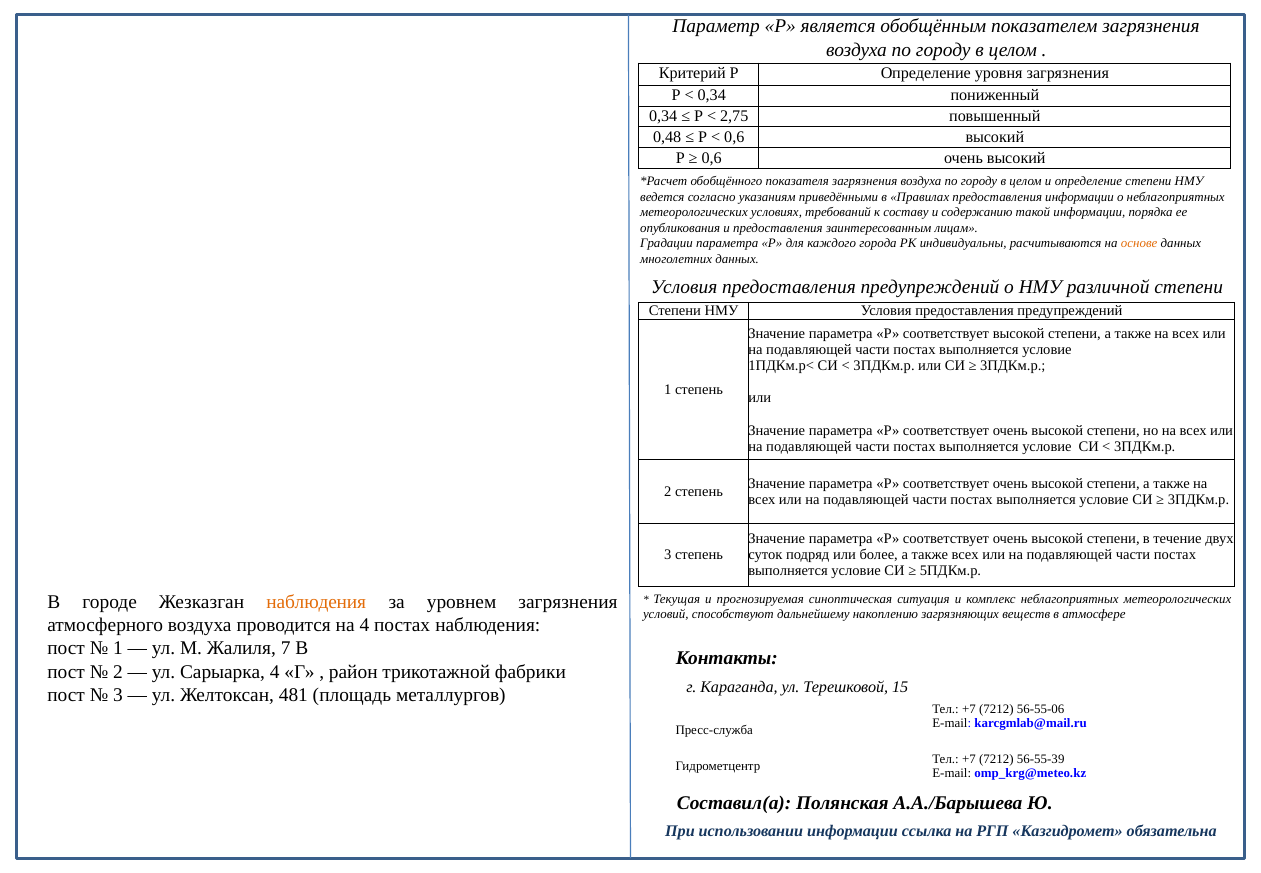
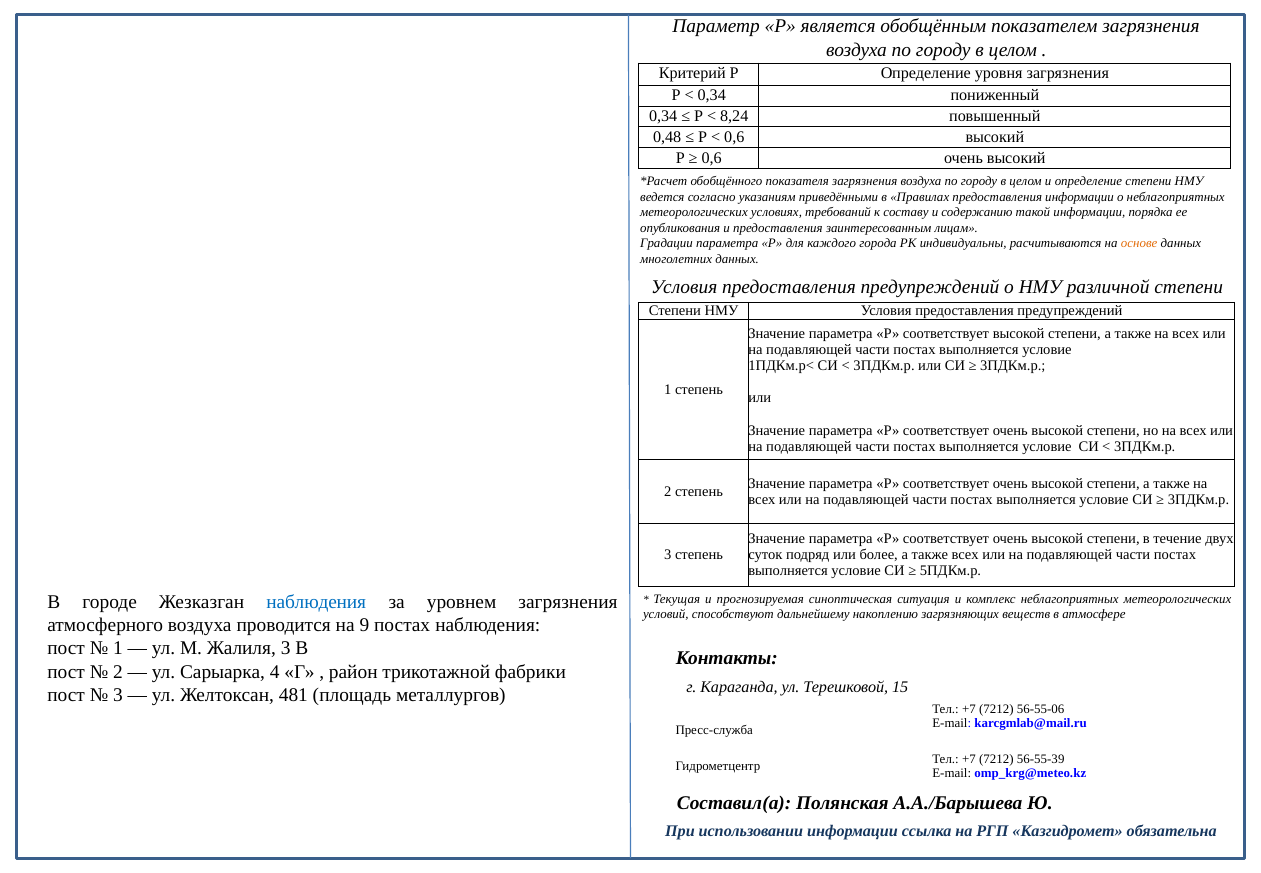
2,75: 2,75 -> 8,24 (734, 116)
наблюдения colour: orange -> blue (316, 602)
на 4: 4 -> 9 (364, 625)
Жалиля 7: 7 -> 3 (286, 648)
